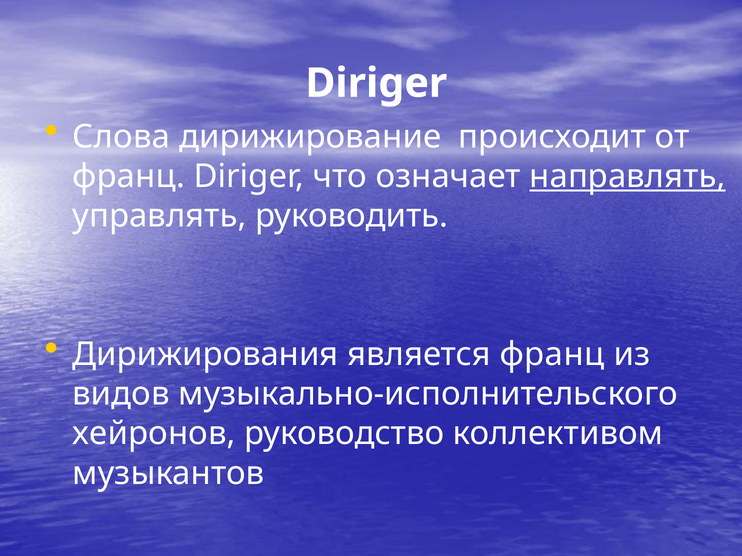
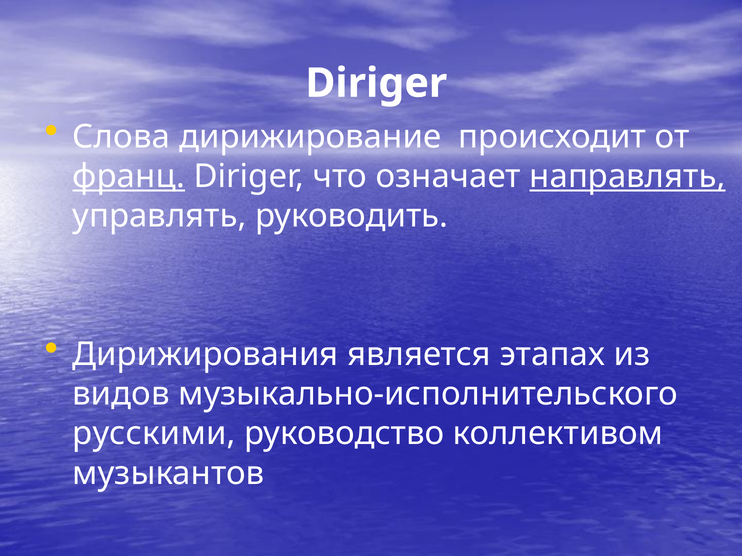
франц underline: none -> present (129, 177)
является франц: франц -> этапах (552, 355)
хейронов: хейронов -> русскими (154, 434)
